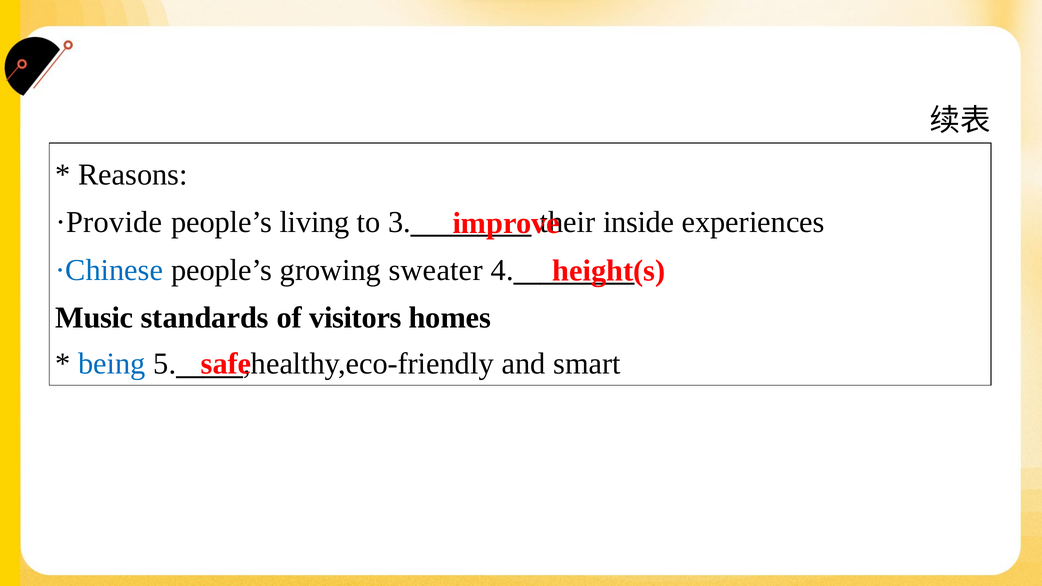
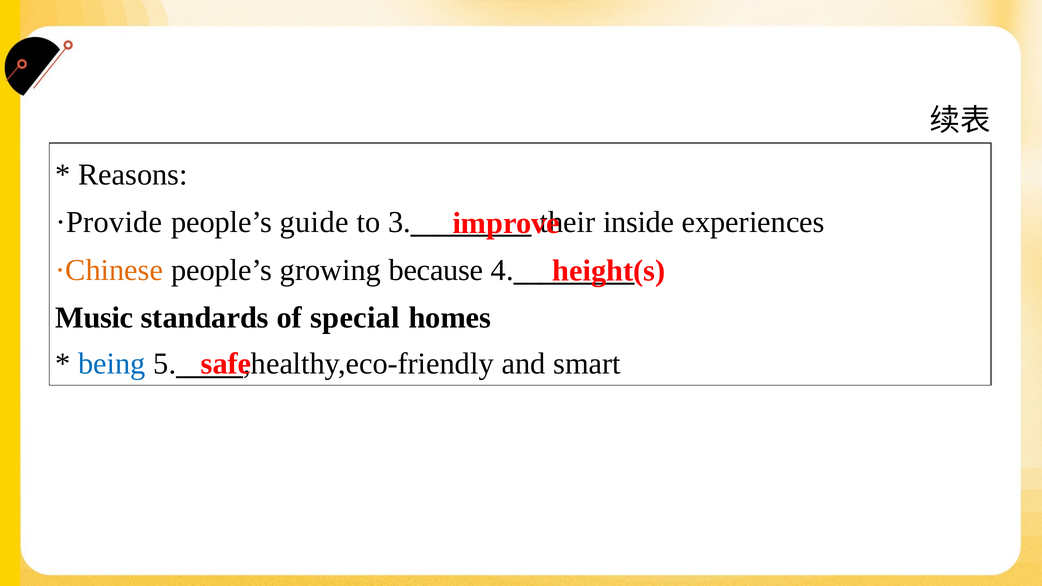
living: living -> guide (314, 222)
·Chinese colour: blue -> orange (109, 270)
sweater: sweater -> because (436, 270)
visitors: visitors -> special (355, 318)
